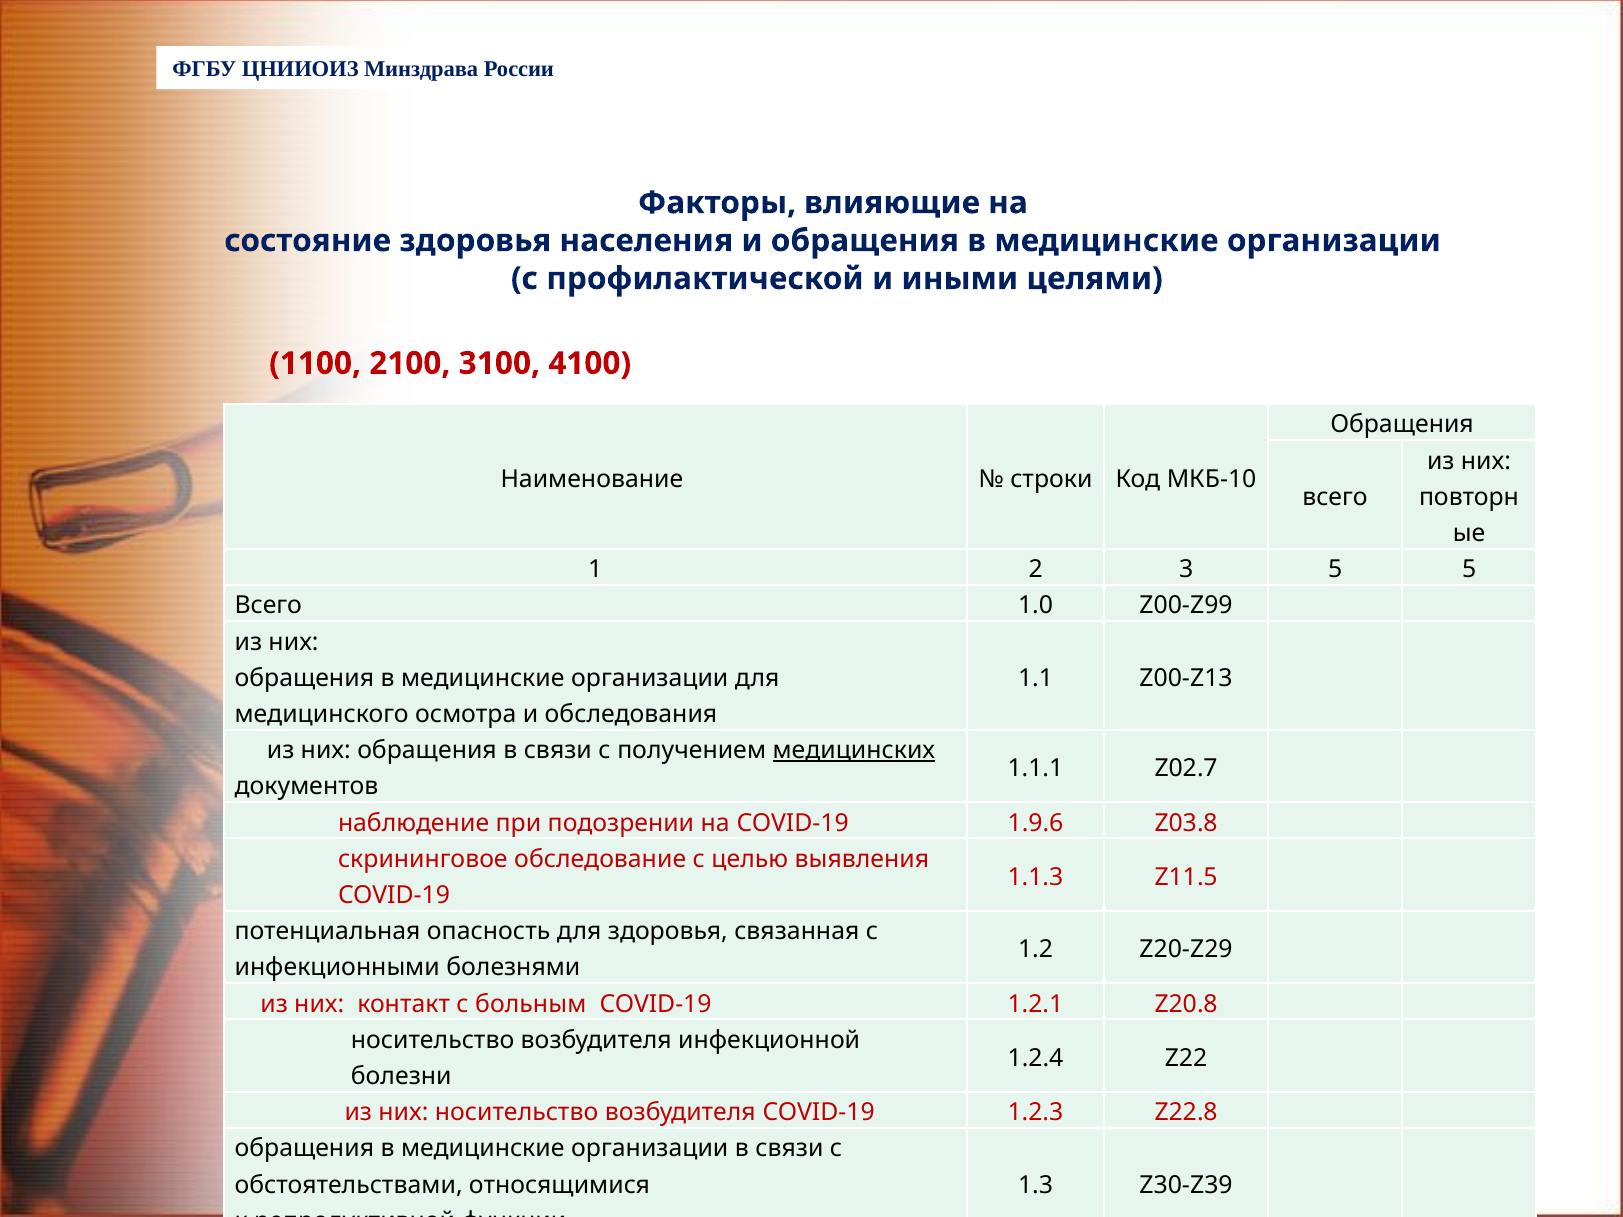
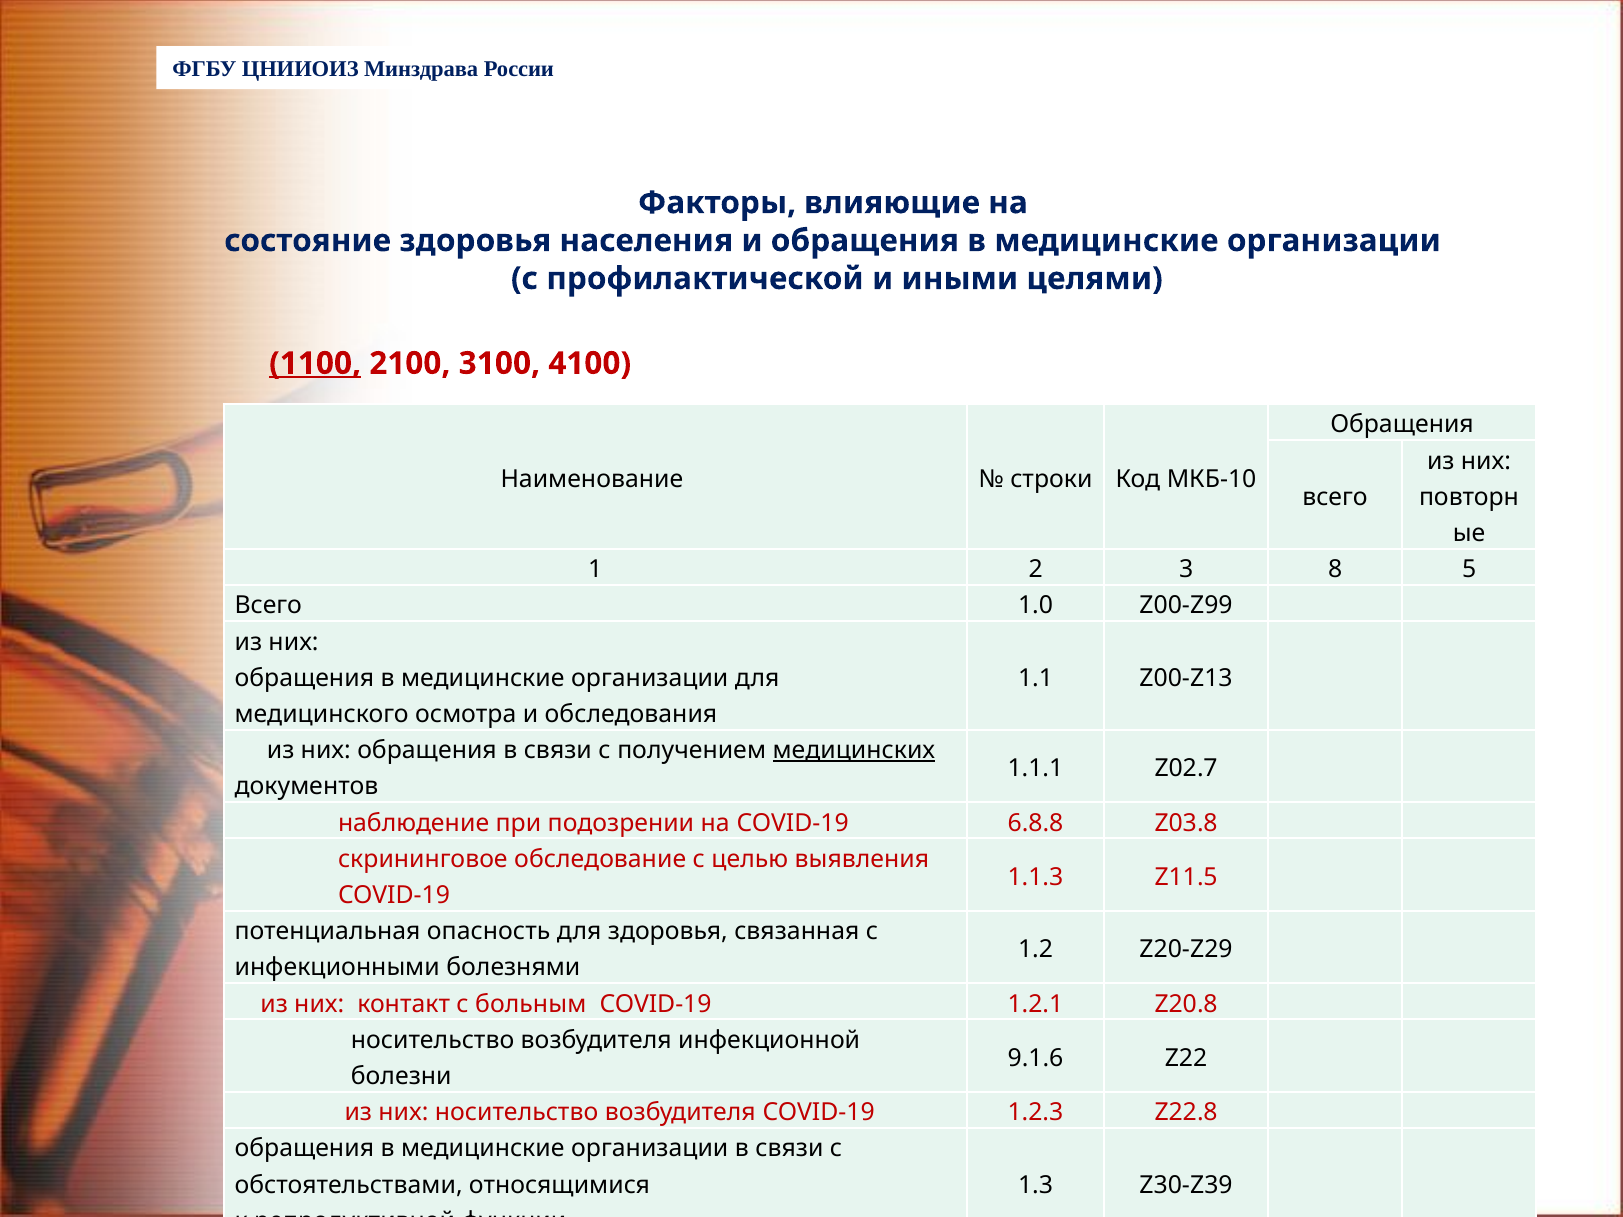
1100 underline: none -> present (315, 363)
3 5: 5 -> 8 (1335, 570)
1.9.6: 1.9.6 -> 6.8.8 (1035, 823)
1.2.4: 1.2.4 -> 9.1.6 (1035, 1058)
